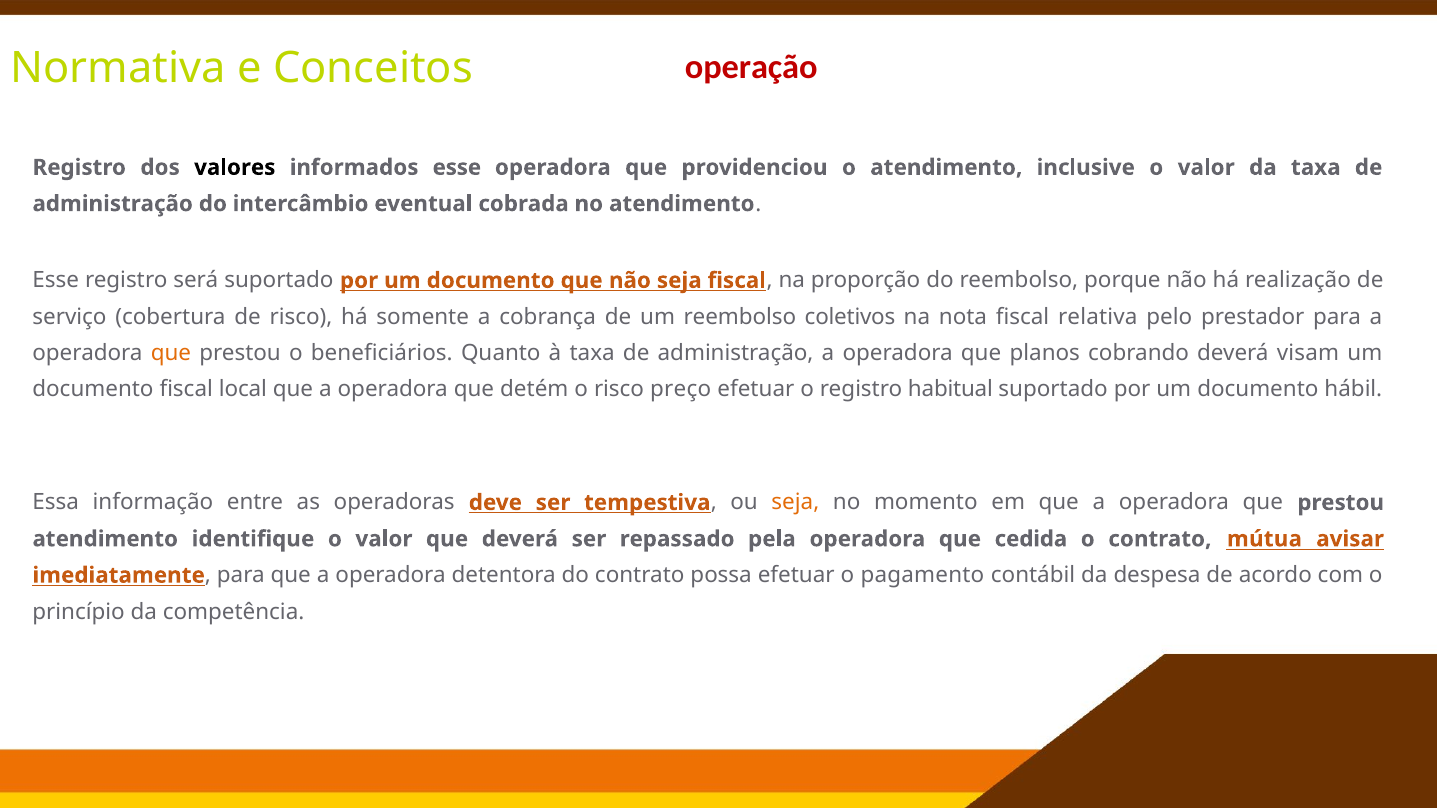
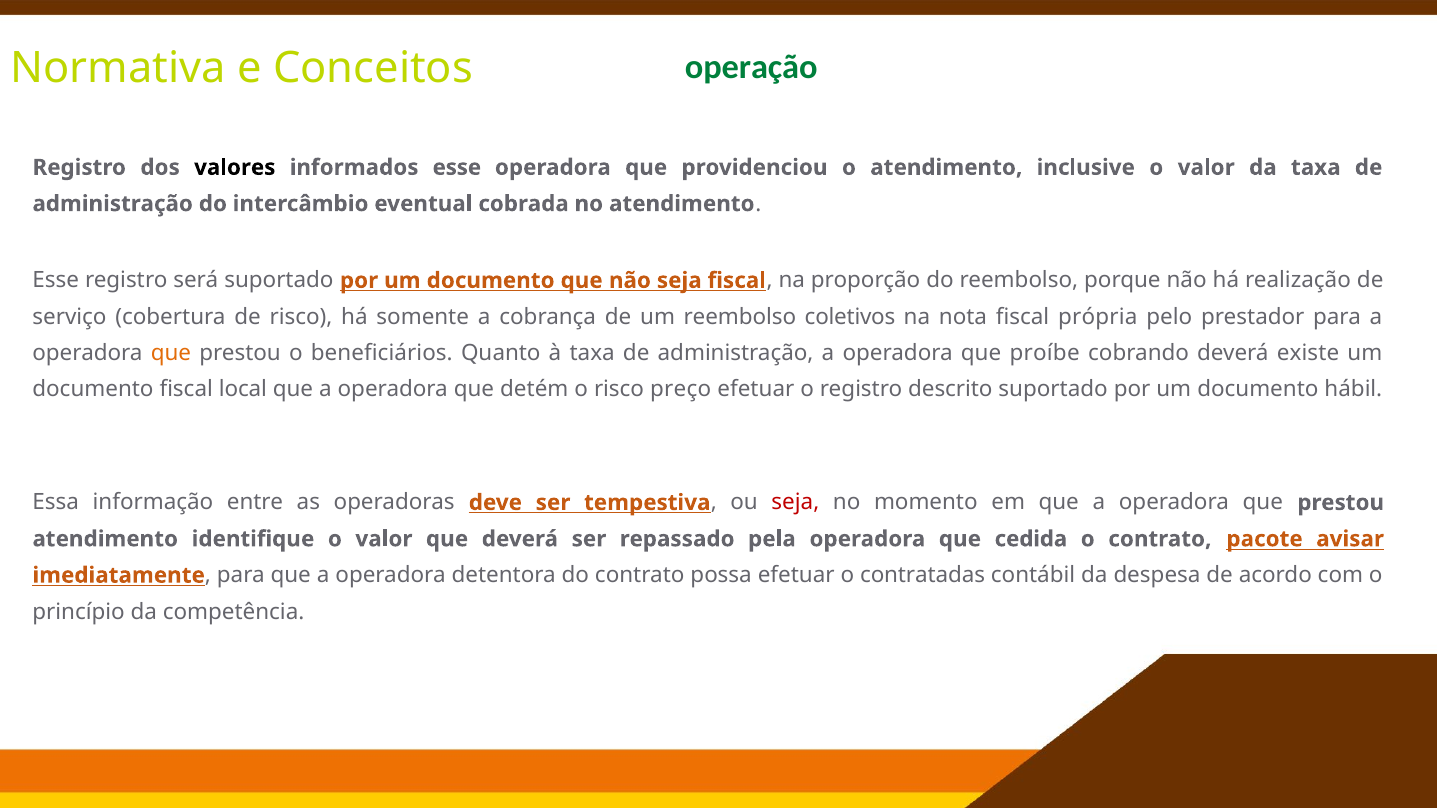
operação colour: red -> green (751, 67)
relativa: relativa -> própria (1098, 317)
planos: planos -> proíbe (1045, 353)
visam: visam -> existe (1308, 353)
habitual: habitual -> descrito (950, 390)
seja colour: orange -> red (795, 503)
mútua: mútua -> pacote (1265, 539)
pagamento: pagamento -> contratadas (923, 576)
